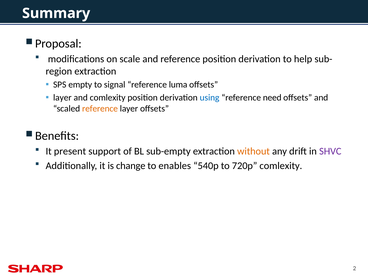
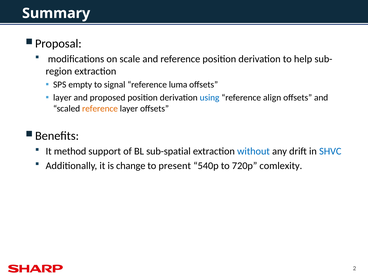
and comlexity: comlexity -> proposed (108, 97)
need: need -> align (272, 97)
present: present -> method (70, 151)
sub-empty: sub-empty -> sub-spatial (168, 151)
without colour: orange -> blue (253, 151)
SHVC colour: purple -> blue (330, 151)
enables: enables -> present (175, 166)
